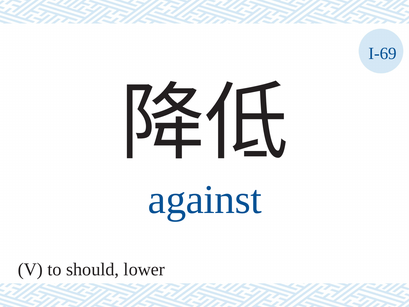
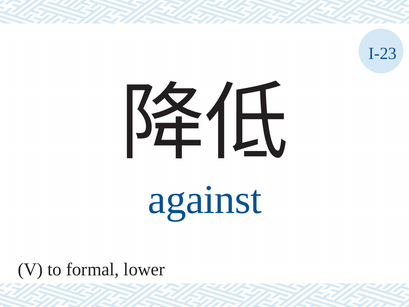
I-69: I-69 -> I-23 (383, 54)
should: should -> formal (93, 269)
